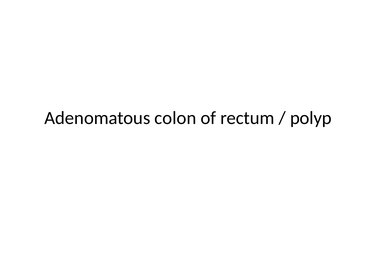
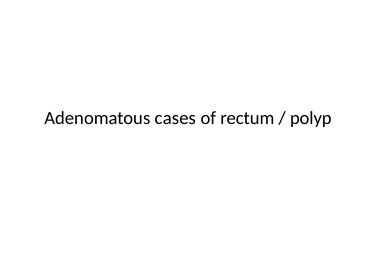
colon: colon -> cases (175, 118)
